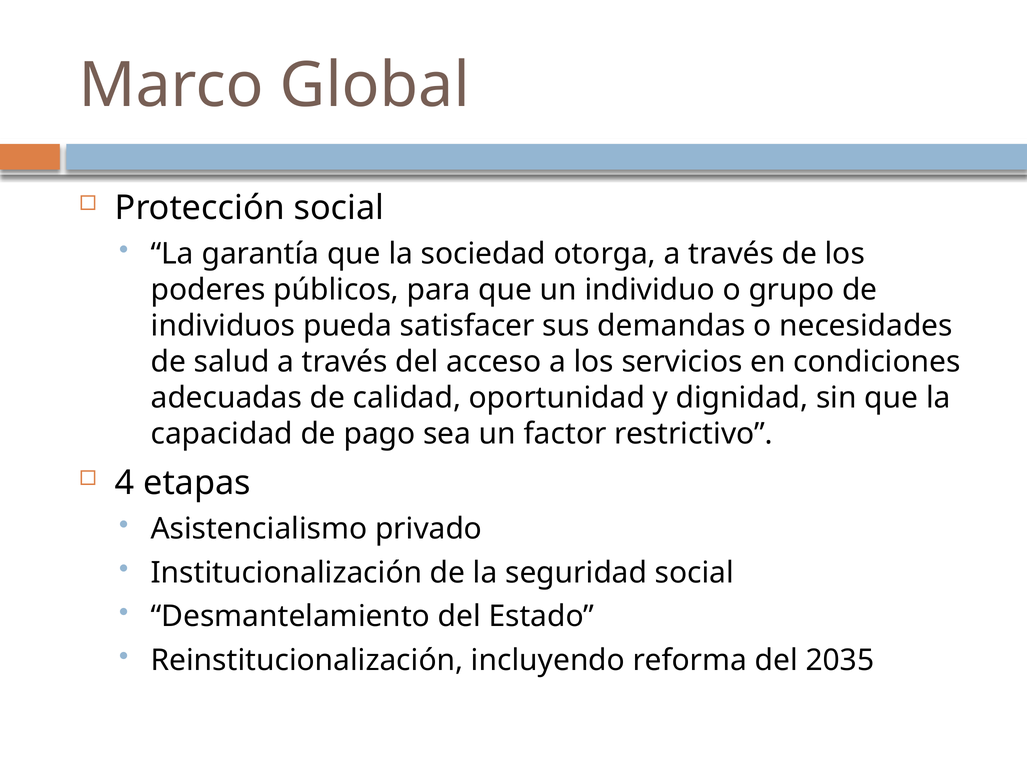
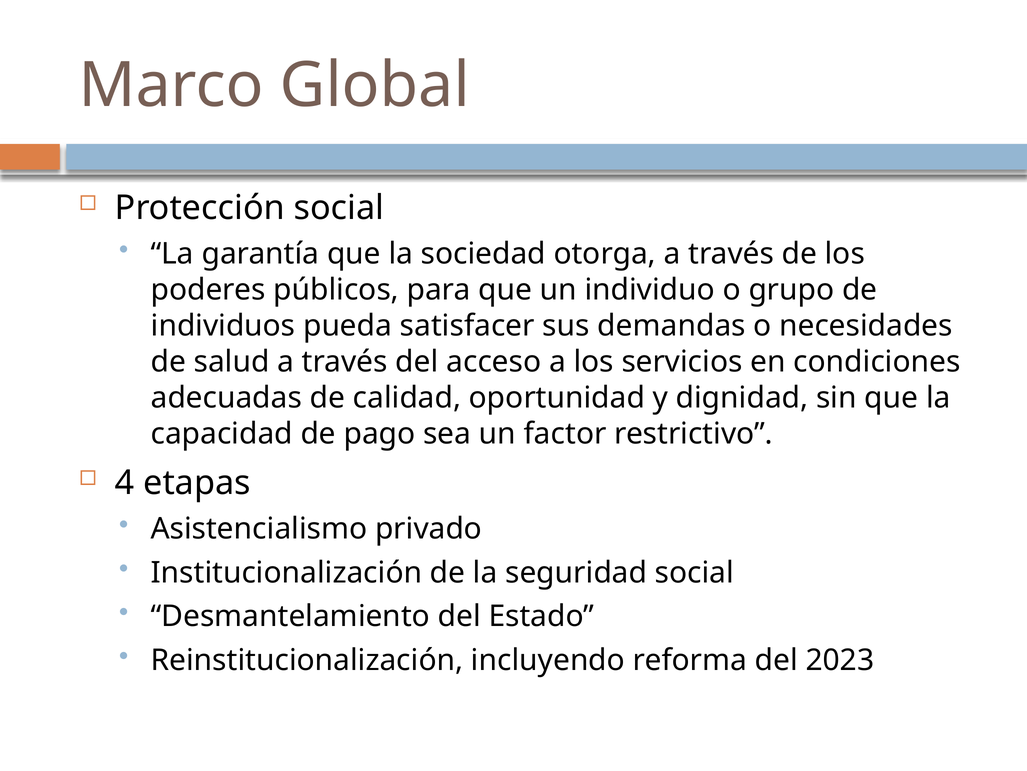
2035: 2035 -> 2023 (840, 660)
